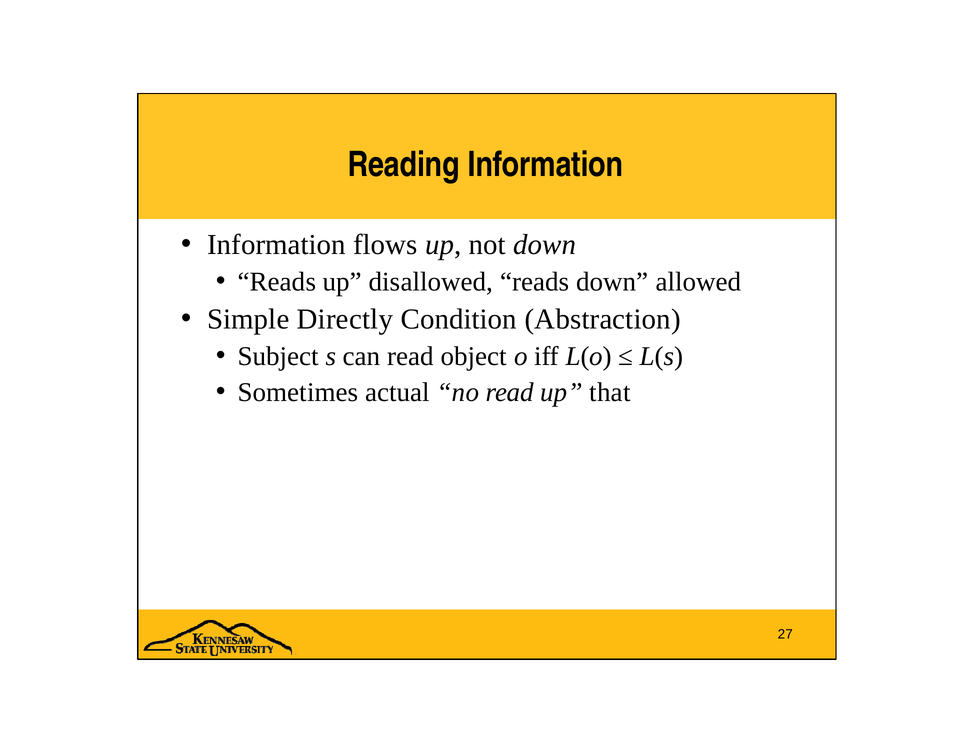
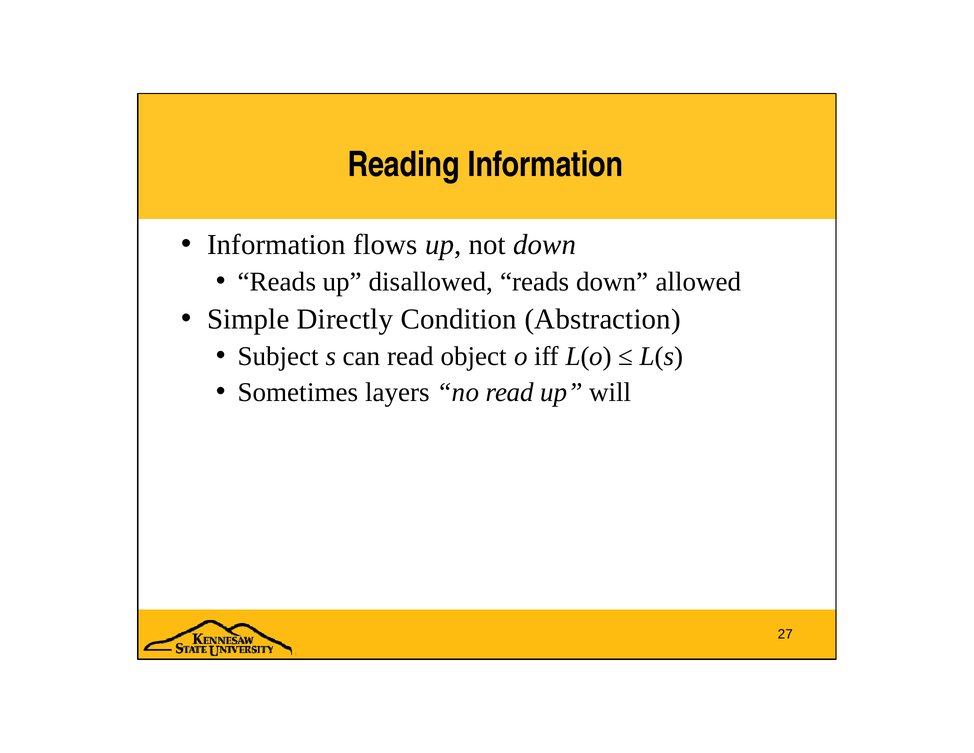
actual: actual -> layers (397, 392)
that: that -> will (610, 392)
